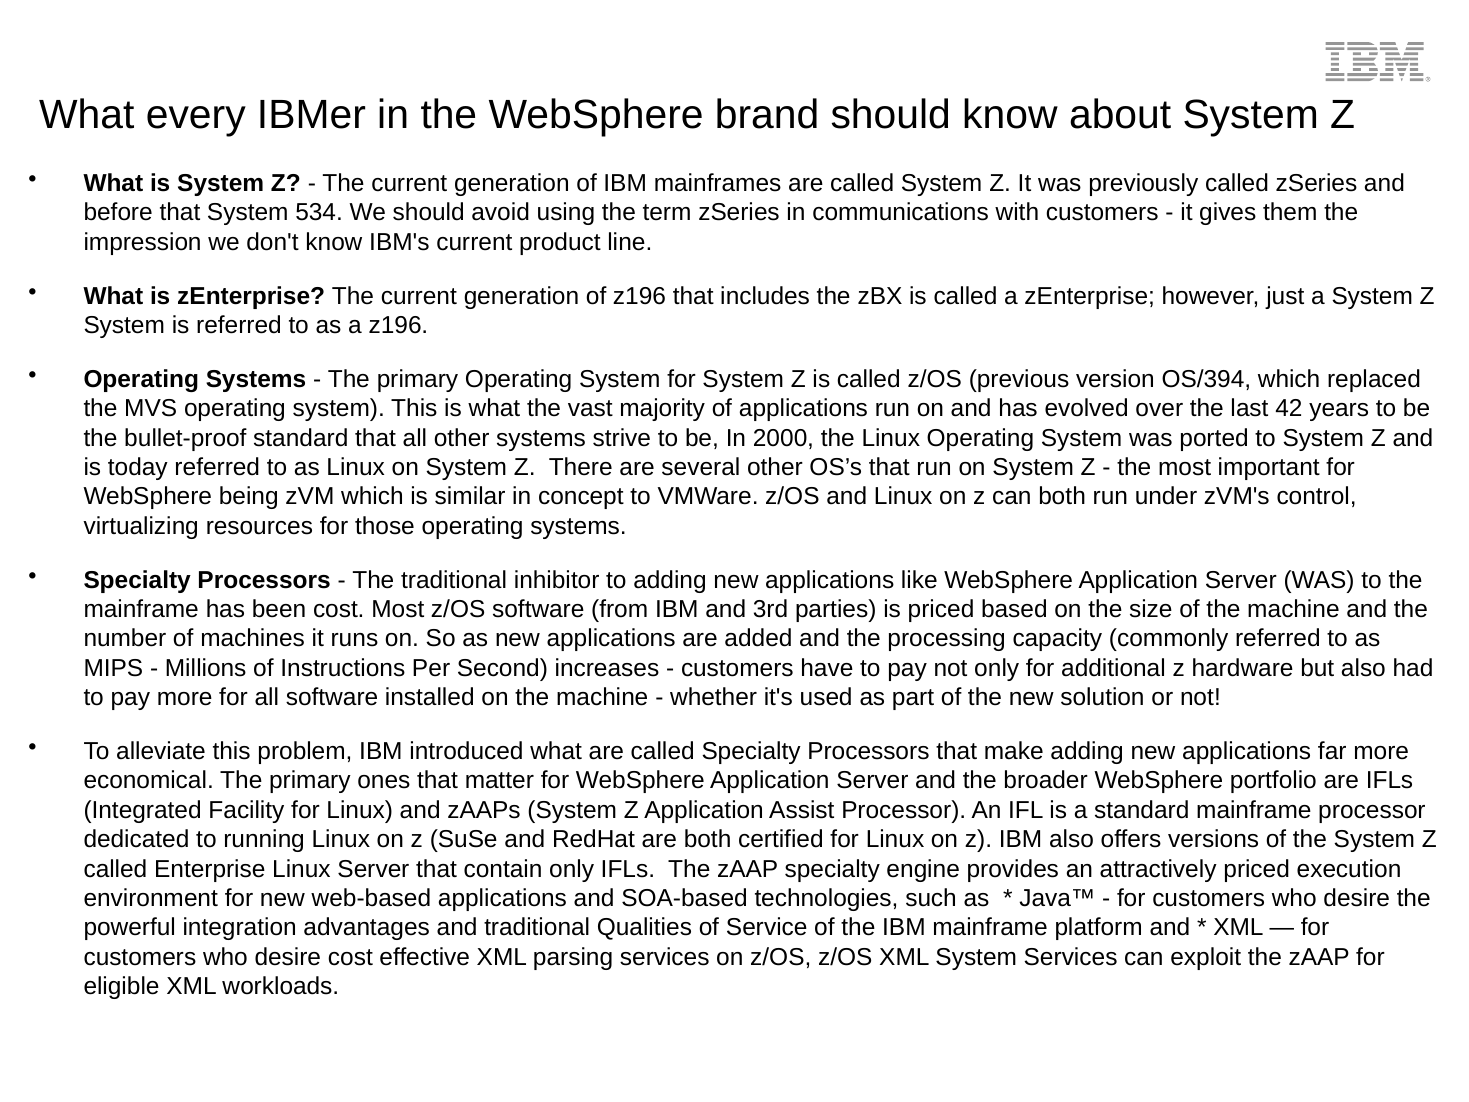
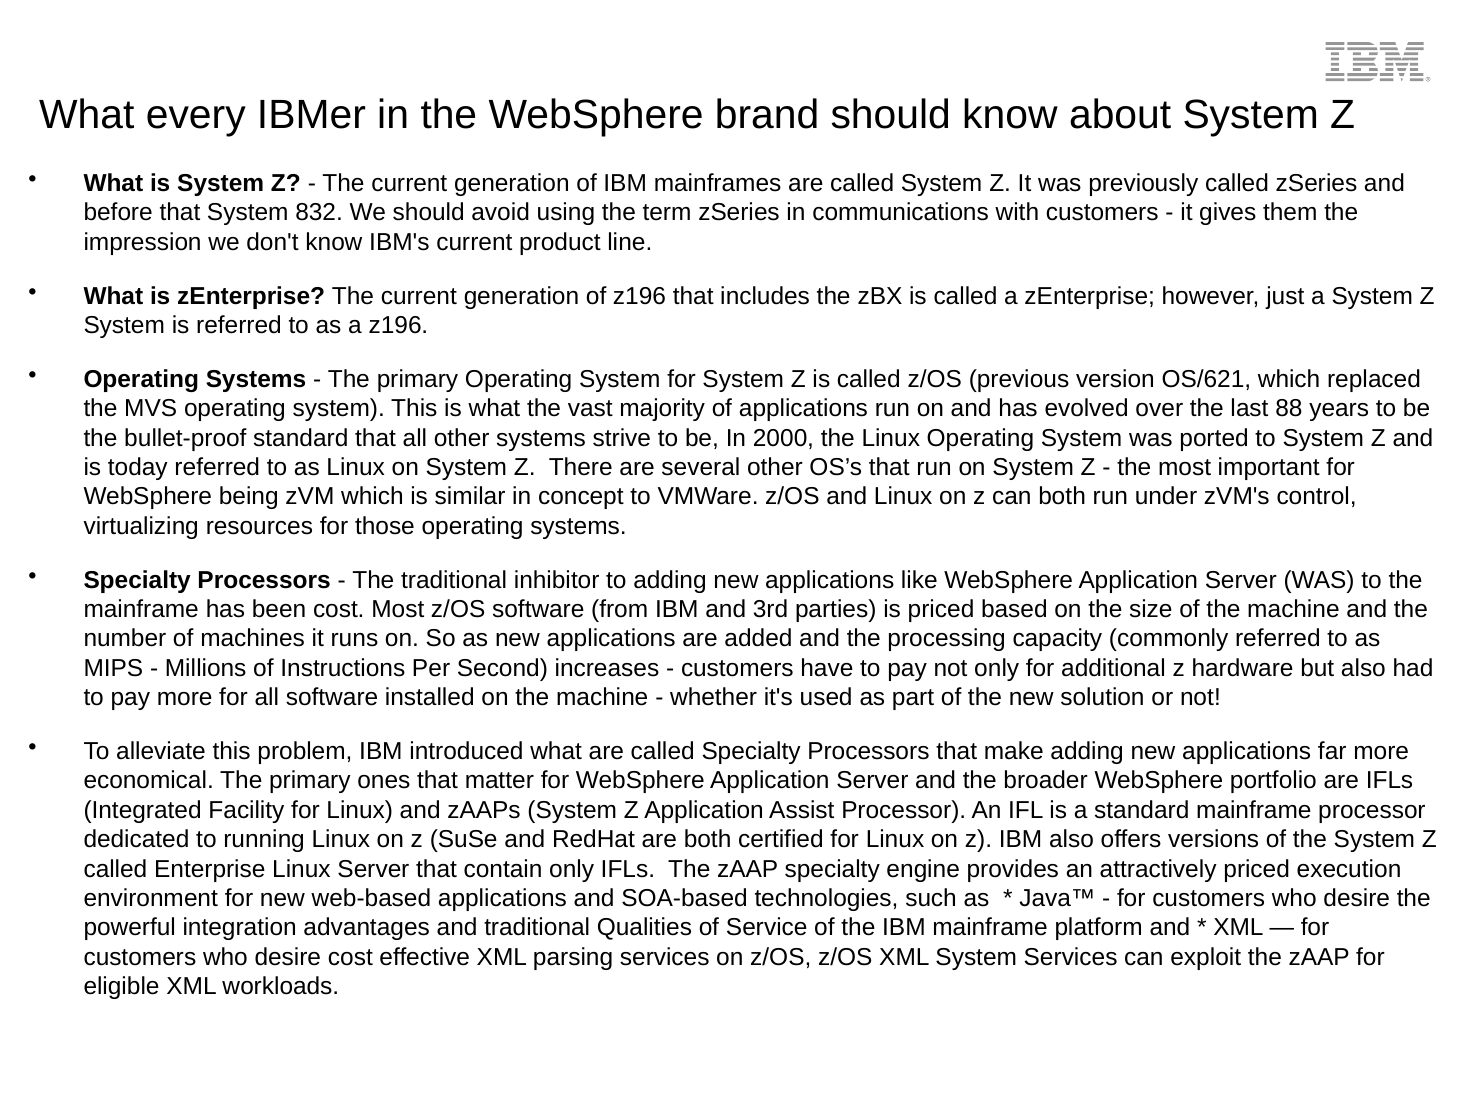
534: 534 -> 832 (319, 213)
OS/394: OS/394 -> OS/621 (1206, 379)
42: 42 -> 88 (1289, 409)
